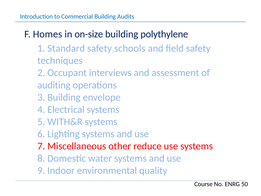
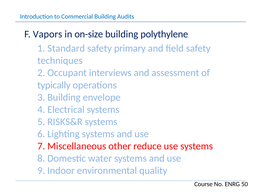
Homes: Homes -> Vapors (48, 34)
schools: schools -> primary (130, 48)
auditing: auditing -> typically (54, 85)
WITH&R: WITH&R -> RISKS&R (65, 121)
